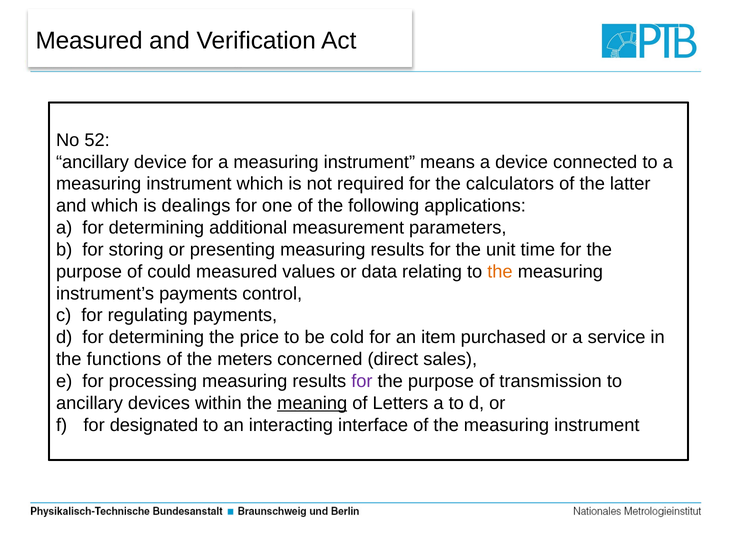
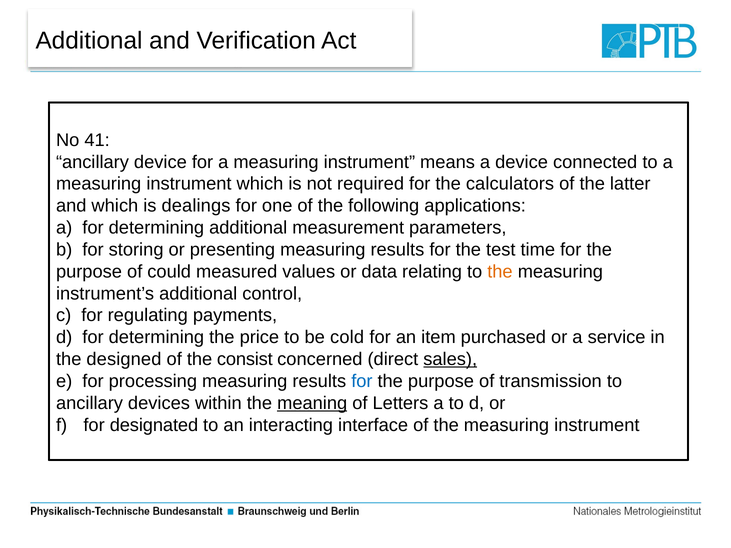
Measured: Measured -> Additional (89, 41)
52: 52 -> 41 (97, 140)
unit: unit -> test (501, 250)
instrument’s payments: payments -> additional (198, 294)
functions: functions -> designed (124, 359)
meters: meters -> consist (245, 359)
sales underline: none -> present (450, 359)
for colour: purple -> blue (362, 381)
